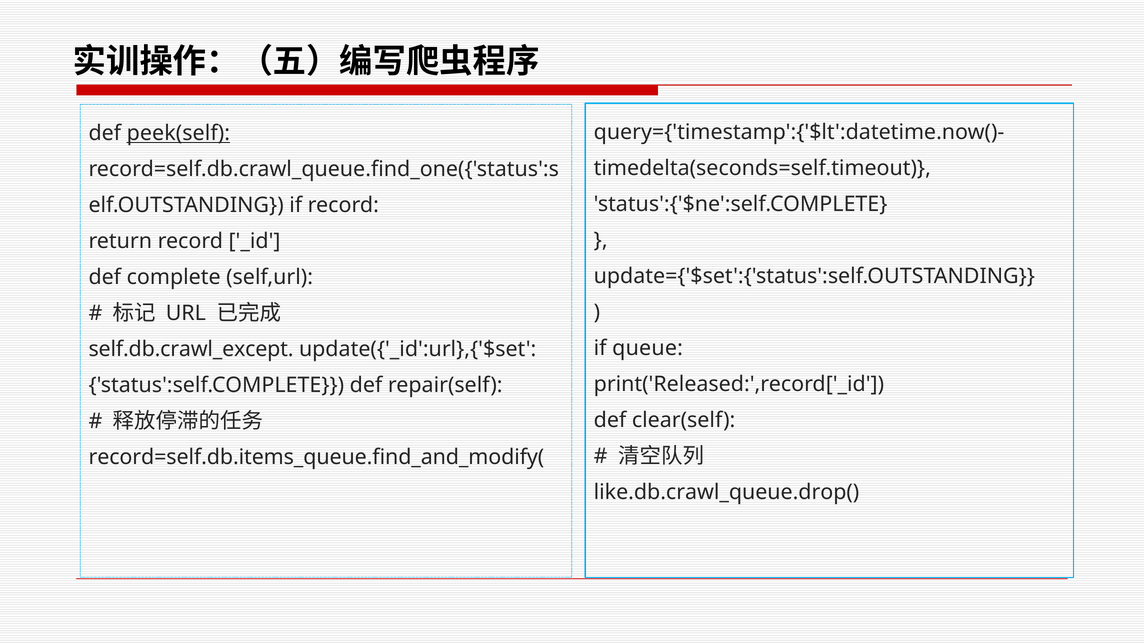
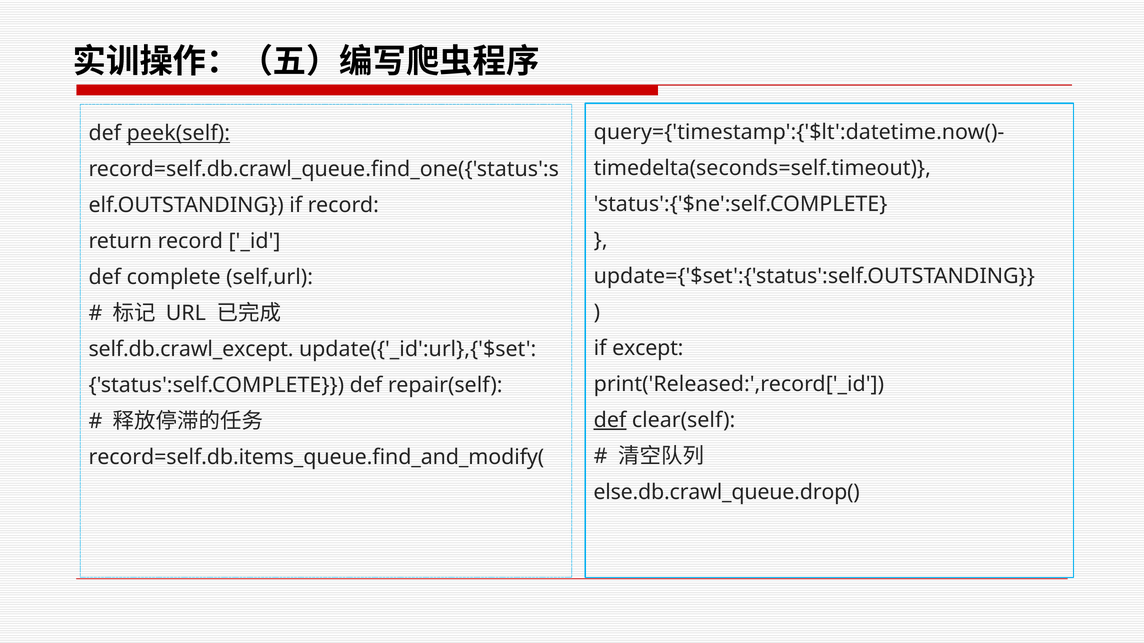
queue: queue -> except (648, 348)
def underline: none -> present (610, 420)
like.db.crawl_queue.drop(: like.db.crawl_queue.drop( -> else.db.crawl_queue.drop( (727, 492)
